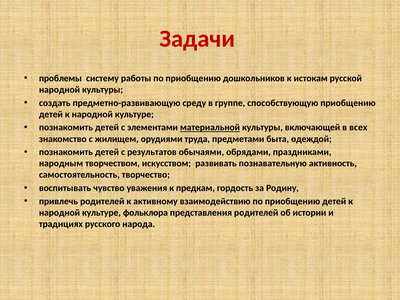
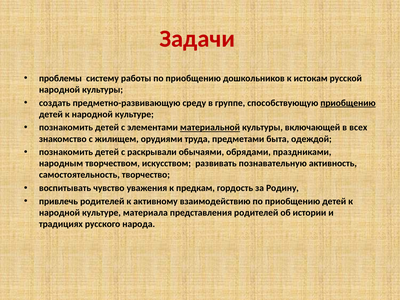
приобщению underline: none -> present (348, 103)
результатов: результатов -> раскрывали (152, 152)
фольклора: фольклора -> материала (145, 213)
